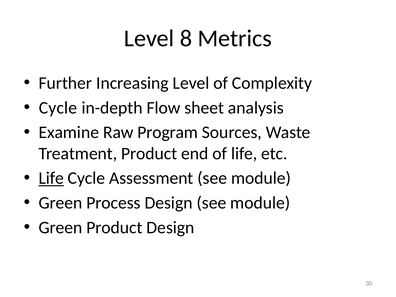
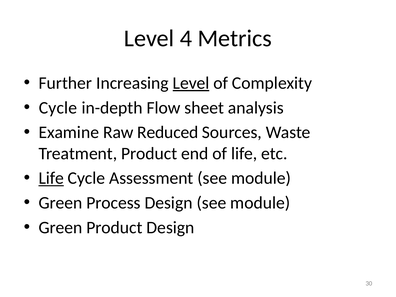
8: 8 -> 4 (186, 38)
Level underline: none -> present (191, 83)
Program: Program -> Reduced (168, 132)
